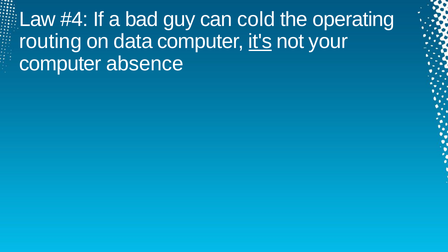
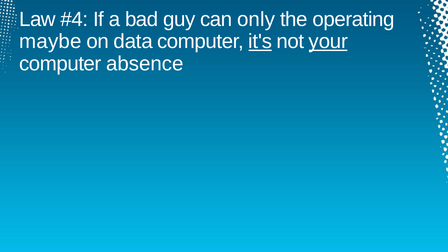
cold: cold -> only (256, 19)
routing: routing -> maybe (50, 42)
your underline: none -> present (328, 42)
